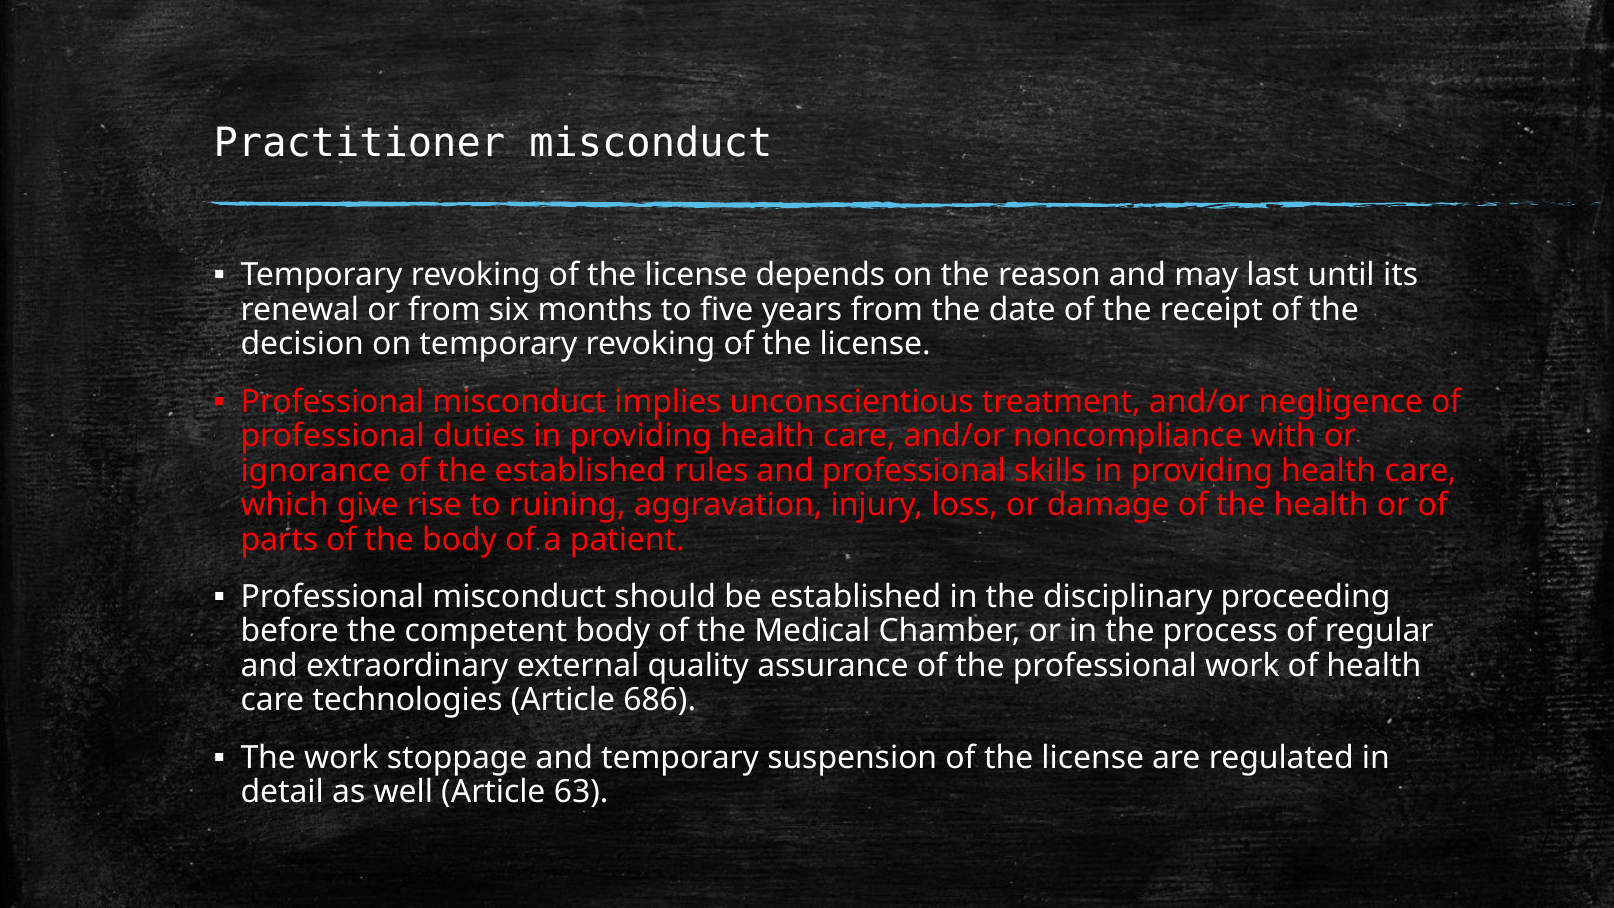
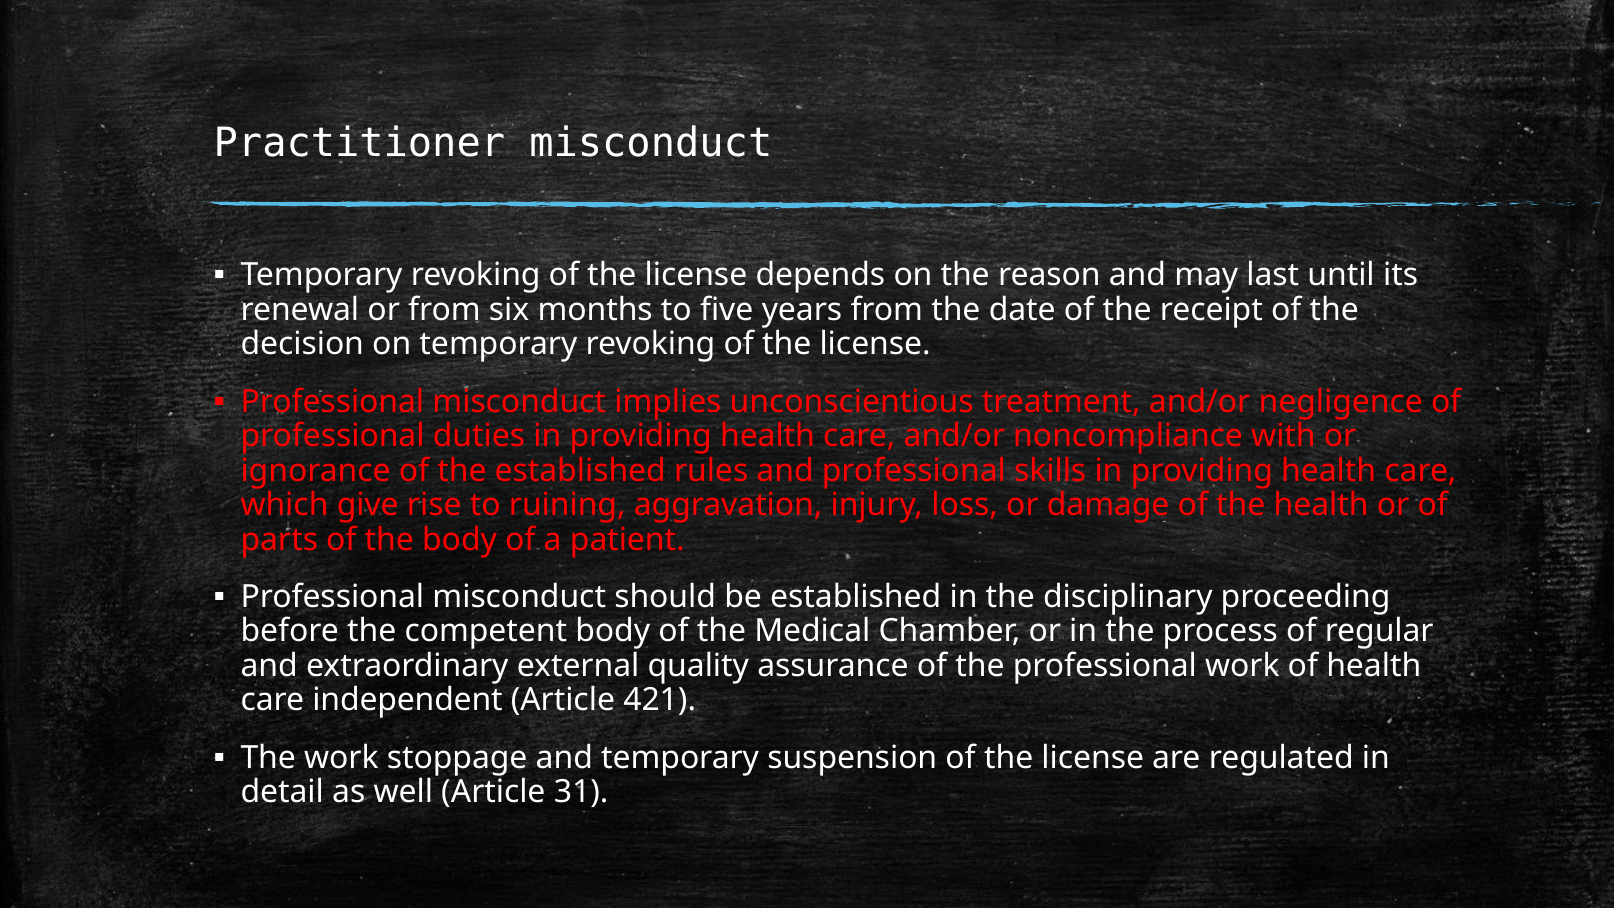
technologies: technologies -> independent (408, 700)
686: 686 -> 421 (660, 700)
63: 63 -> 31 (581, 792)
